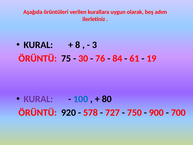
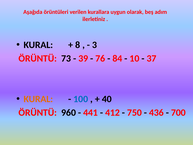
75: 75 -> 73 (66, 58)
30: 30 -> 39 (83, 58)
61: 61 -> 10 (134, 58)
19: 19 -> 37 (152, 58)
KURAL colour: purple -> orange (38, 99)
80: 80 -> 40 (107, 99)
920: 920 -> 960 (69, 112)
578: 578 -> 441 (91, 112)
727: 727 -> 412 (112, 112)
900: 900 -> 436 (156, 112)
